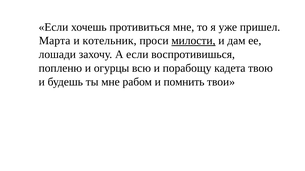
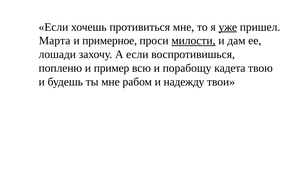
уже underline: none -> present (228, 27)
котельник: котельник -> примерное (110, 41)
огурцы: огурцы -> пример (112, 68)
помнить: помнить -> надежду (184, 82)
